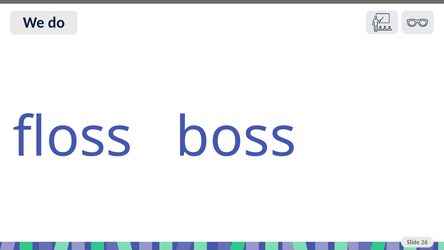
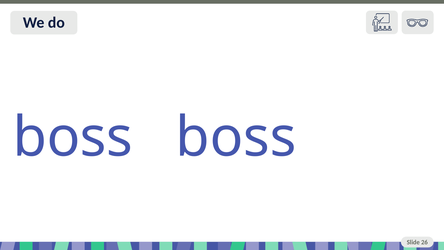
floss: floss -> boss (73, 137)
